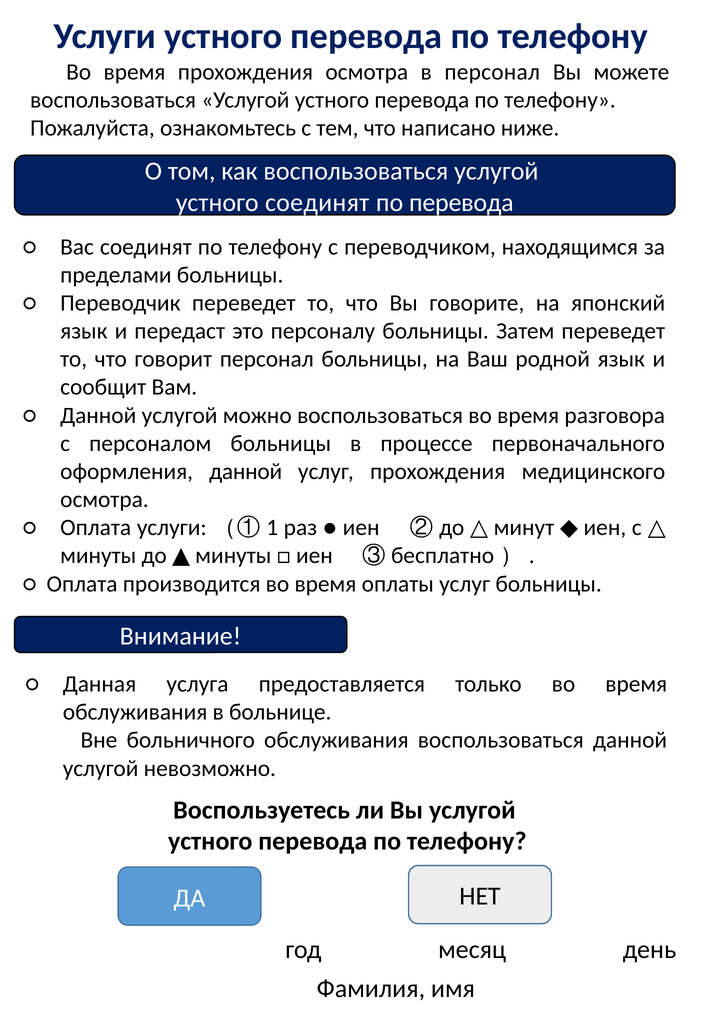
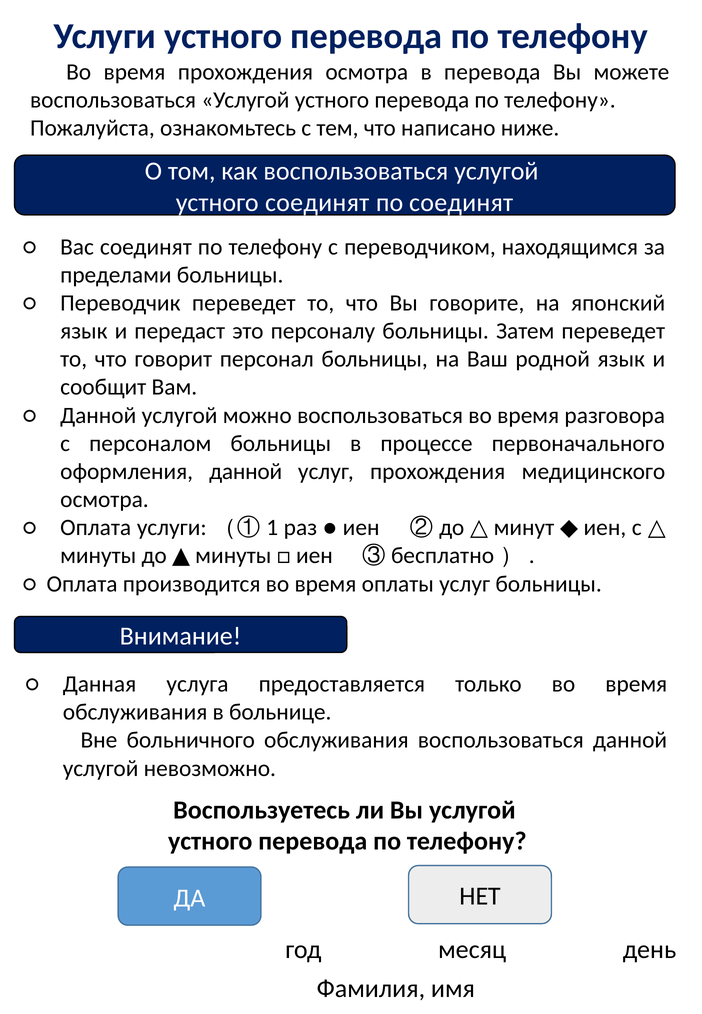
в персонал: персонал -> перевода (492, 72)
по перевода: перевода -> соединят (461, 202)
